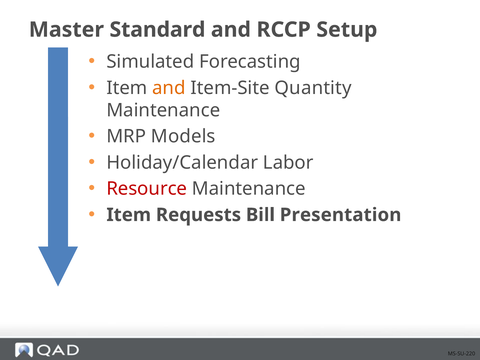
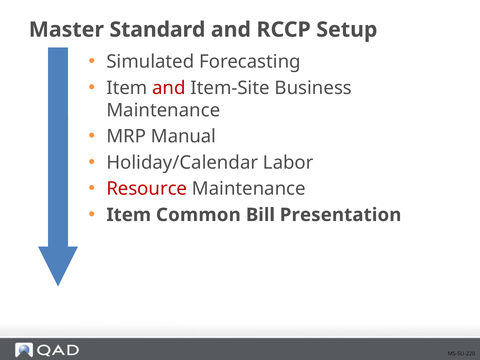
and colour: orange -> red (169, 88)
Quantity: Quantity -> Business (313, 88)
Models: Models -> Manual (183, 136)
Requests: Requests -> Common (198, 215)
